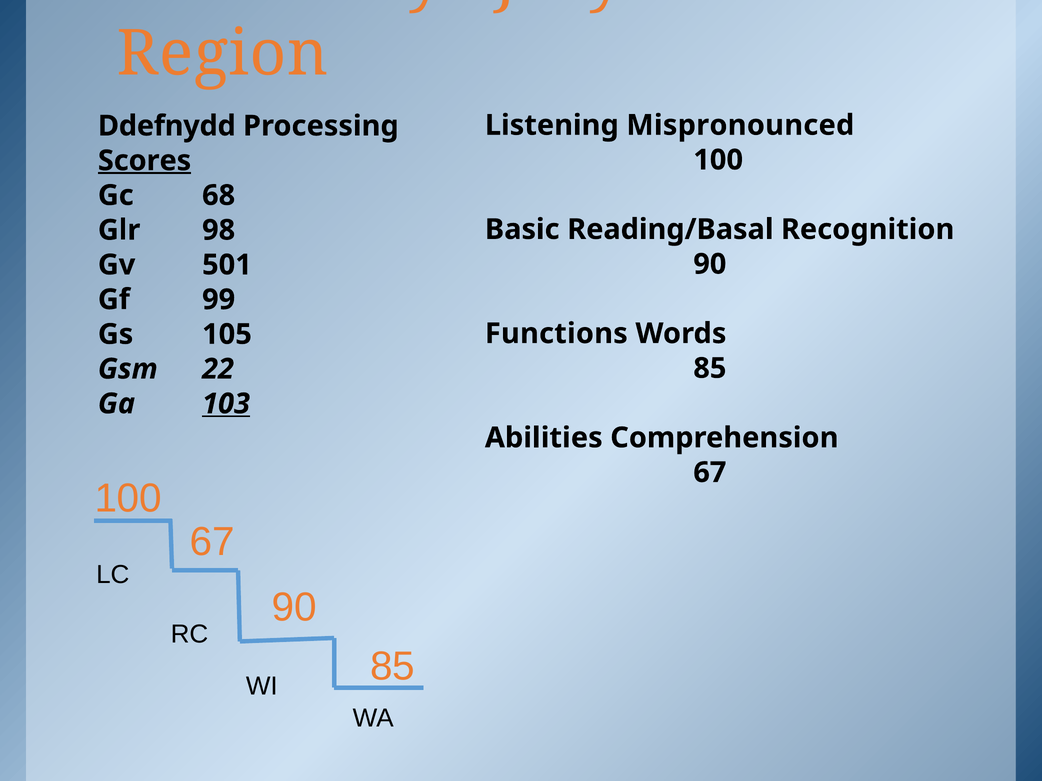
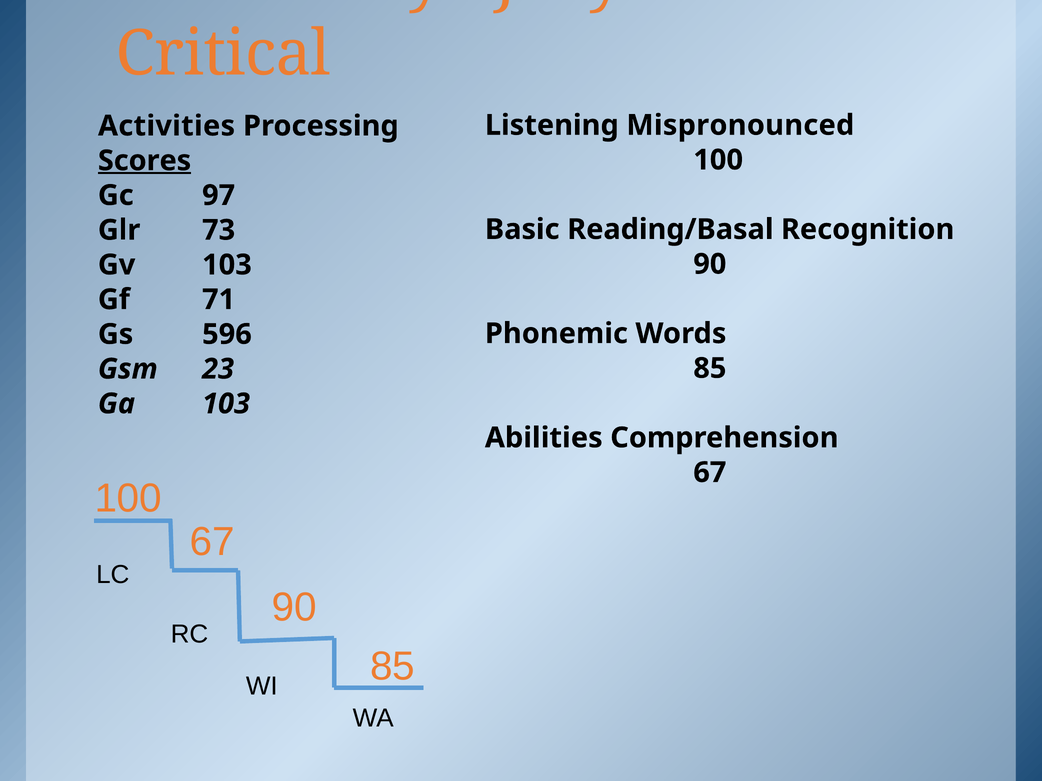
Region: Region -> Critical (223, 54)
Ddefnydd: Ddefnydd -> Activities (167, 126)
68: 68 -> 97 (219, 196)
98: 98 -> 73 (219, 230)
Gv 501: 501 -> 103 (227, 265)
99: 99 -> 71 (219, 300)
Functions: Functions -> Phonemic (556, 334)
105: 105 -> 596 (227, 335)
22: 22 -> 23 (218, 369)
103 underline: present -> none (226, 404)
